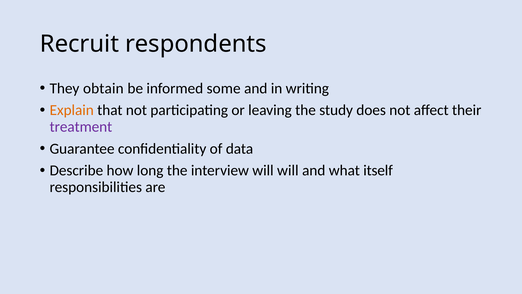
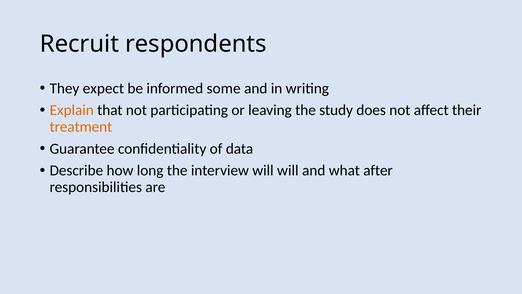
obtain: obtain -> expect (103, 88)
treatment colour: purple -> orange (81, 127)
itself: itself -> after (378, 170)
